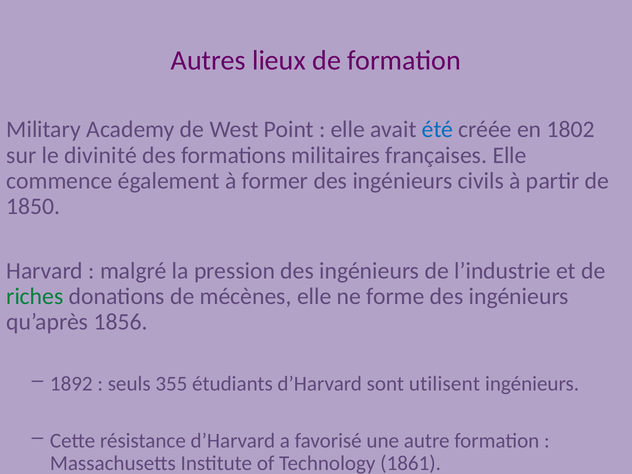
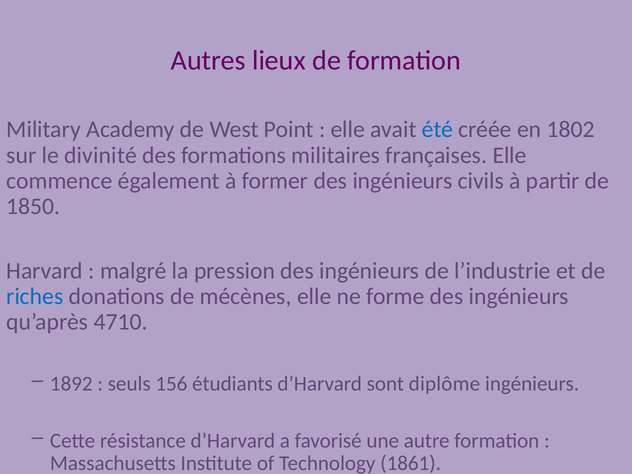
riches colour: green -> blue (35, 296)
1856: 1856 -> 4710 (121, 322)
355: 355 -> 156 (171, 384)
utilisent: utilisent -> diplôme (444, 384)
